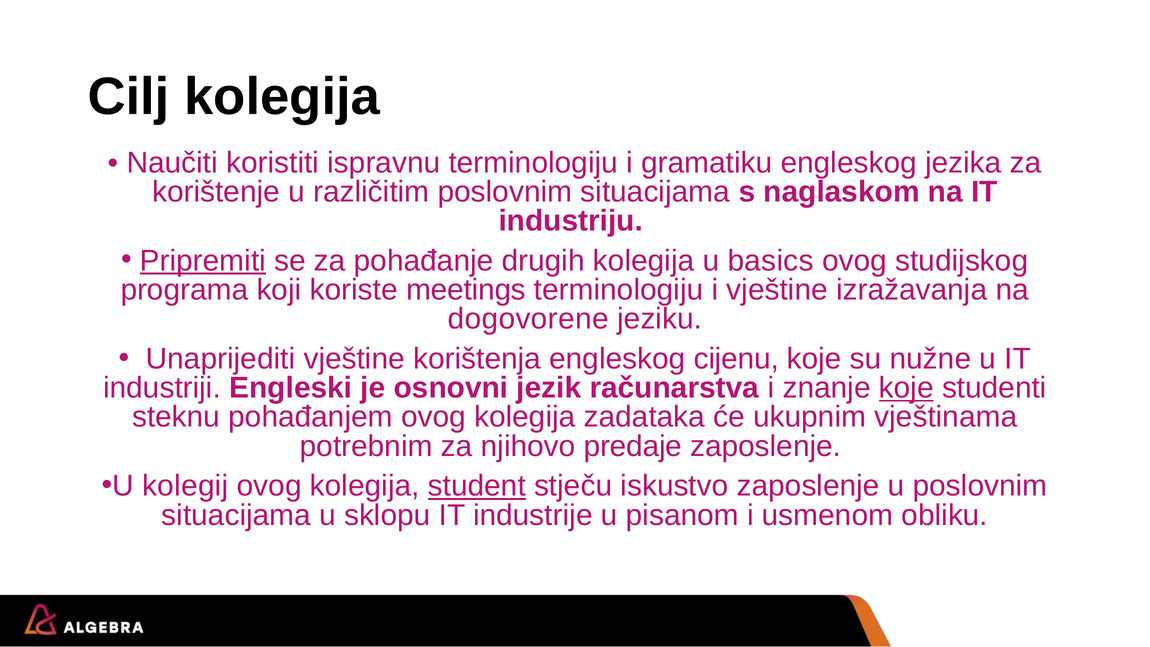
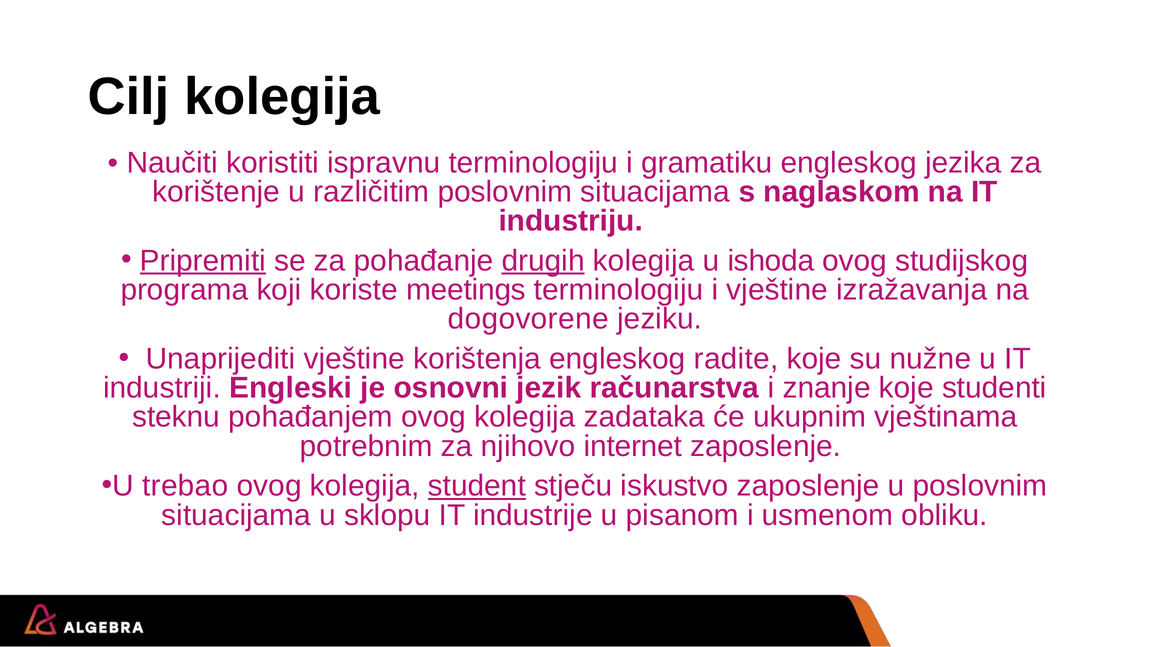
drugih underline: none -> present (543, 261)
basics: basics -> ishoda (771, 261)
cijenu: cijenu -> radite (736, 359)
koje underline: present -> none (906, 388)
predaje: predaje -> internet (633, 446)
kolegij: kolegij -> trebao (185, 486)
